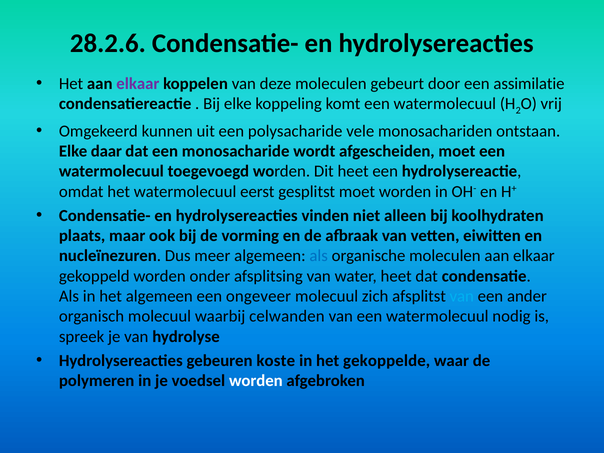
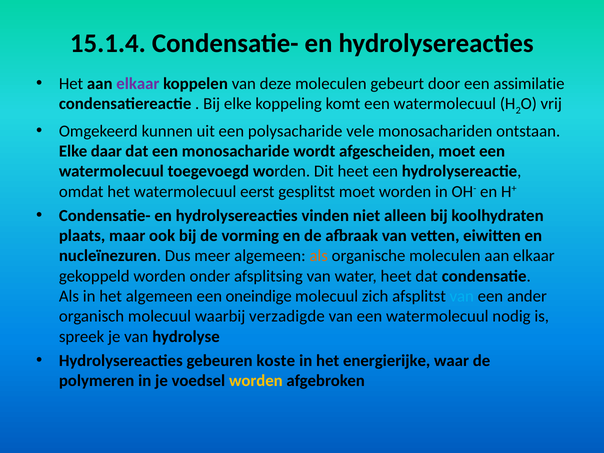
28.2.6: 28.2.6 -> 15.1.4 (108, 43)
als colour: blue -> orange (319, 256)
ongeveer: ongeveer -> oneindige (259, 296)
celwanden: celwanden -> verzadigde (287, 316)
gekoppelde: gekoppelde -> energierijke (387, 361)
worden colour: white -> yellow (256, 381)
